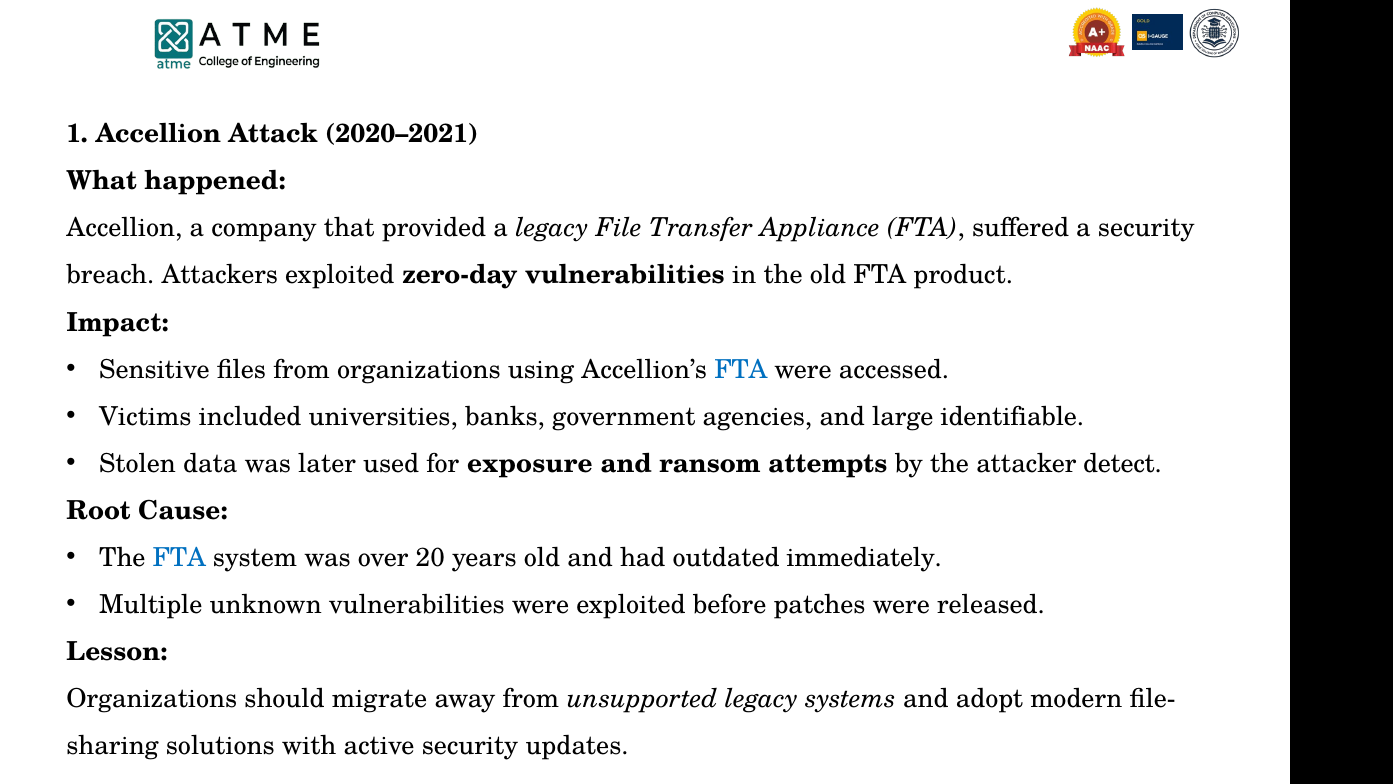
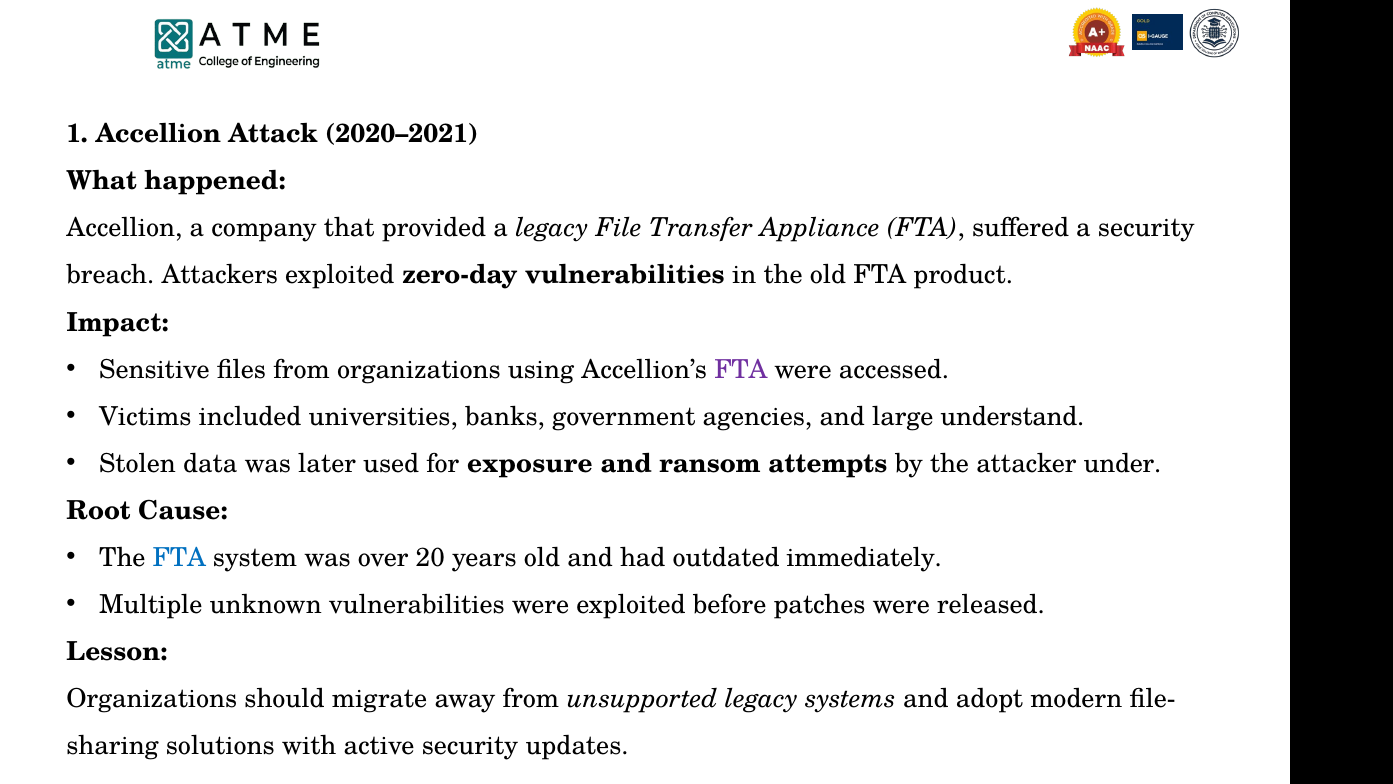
FTA colour: blue -> purple (741, 369)
identifiable: identifiable -> understand (1012, 416)
detect: detect -> under (1122, 463)
